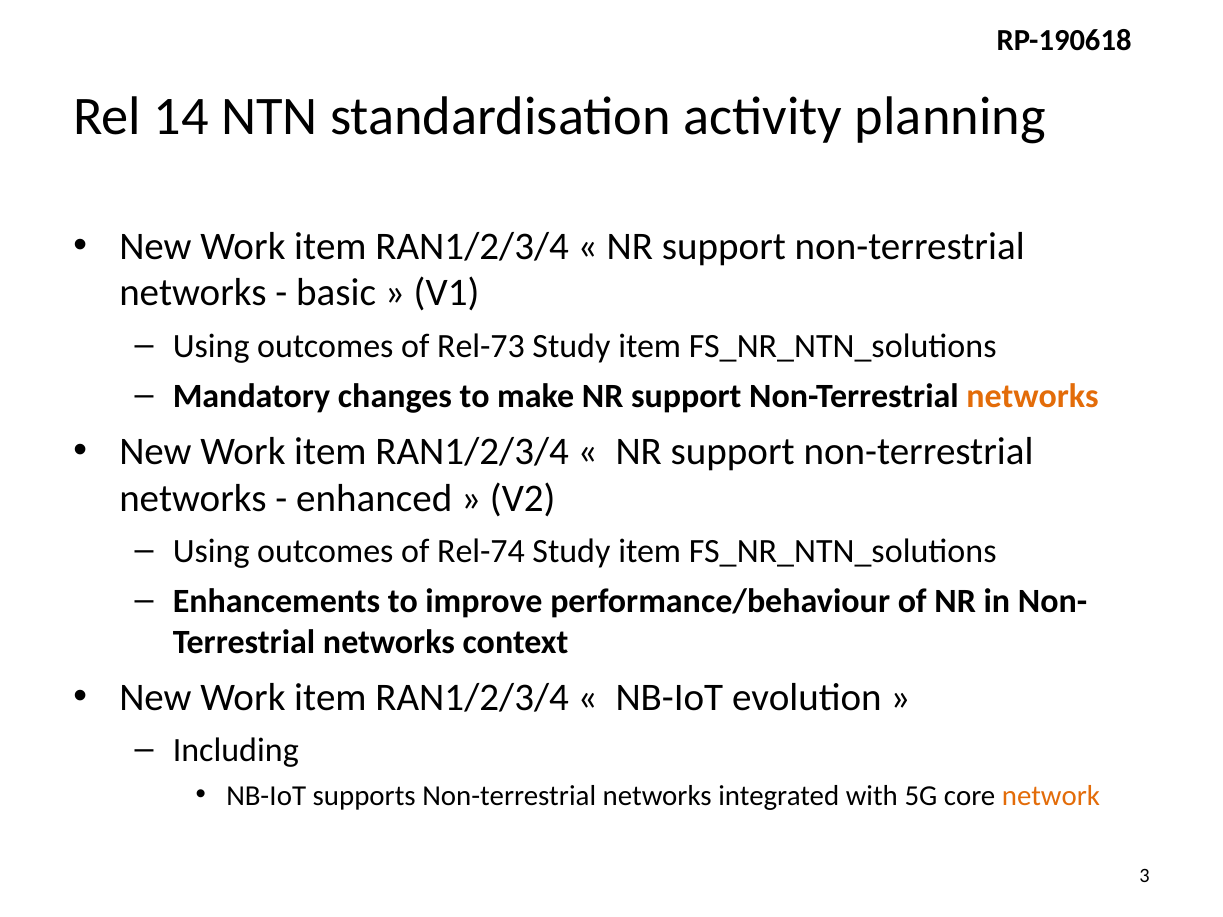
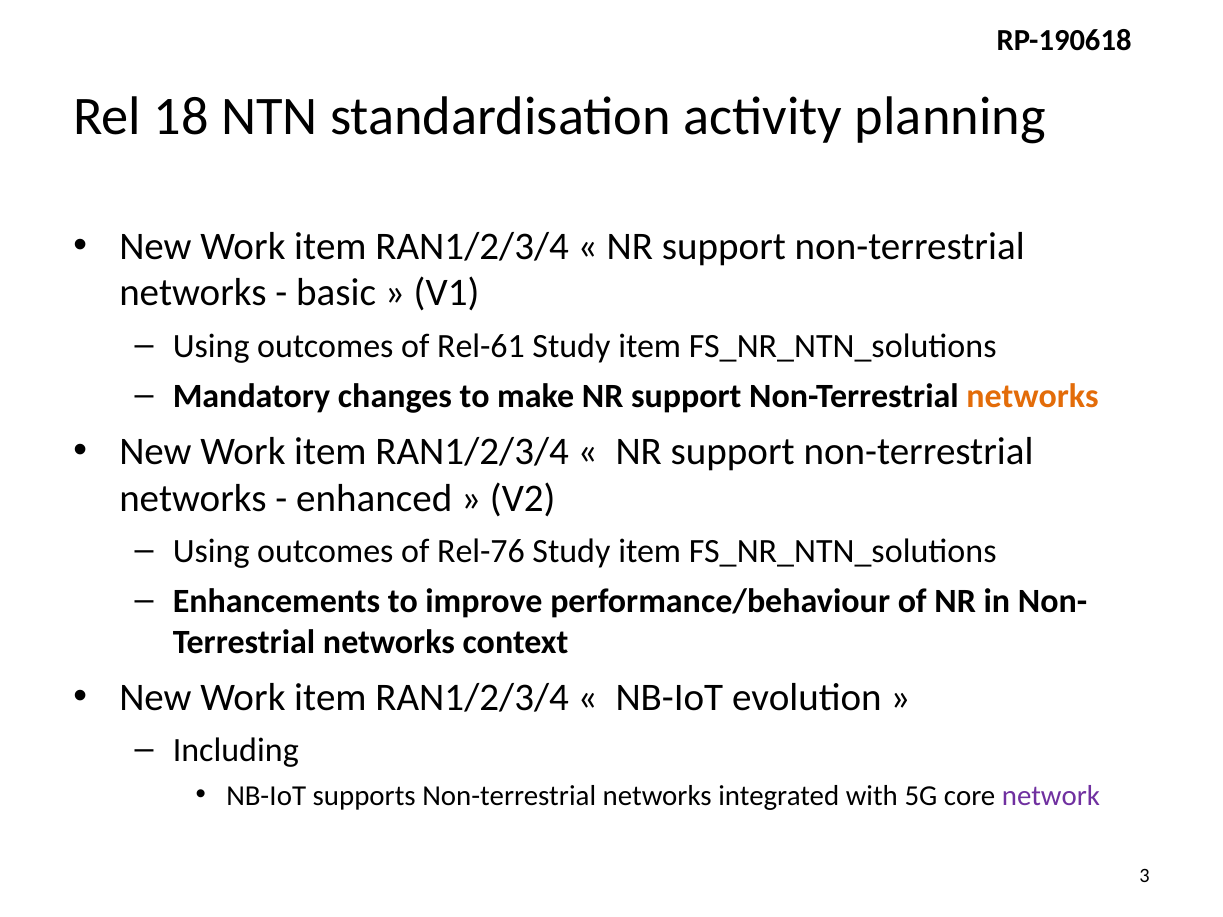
14: 14 -> 18 (181, 117)
Rel-73: Rel-73 -> Rel-61 (481, 346)
Rel-74: Rel-74 -> Rel-76 (481, 551)
network colour: orange -> purple (1051, 796)
